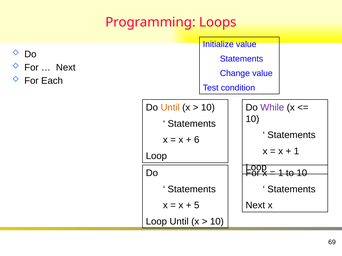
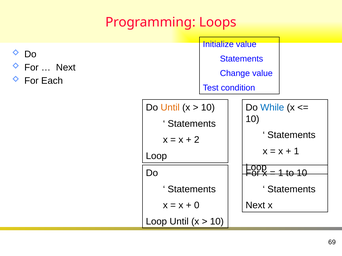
While colour: purple -> blue (272, 108)
6: 6 -> 2 (197, 140)
5: 5 -> 0 (197, 206)
